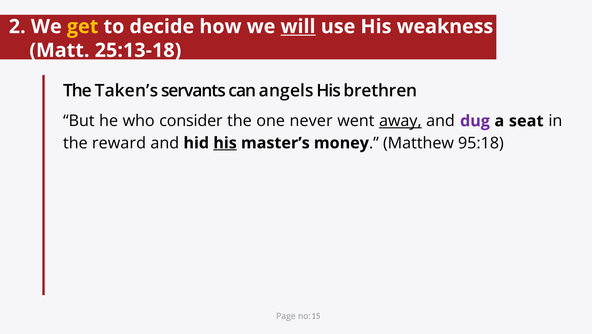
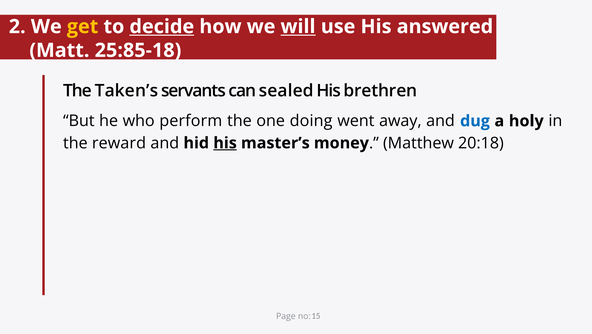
decide underline: none -> present (162, 27)
weakness: weakness -> answered (445, 27)
25:13-18: 25:13-18 -> 25:85-18 (138, 50)
angels: angels -> sealed (286, 91)
consider: consider -> perform (191, 121)
never: never -> doing (311, 121)
away underline: present -> none (400, 121)
dug colour: purple -> blue (475, 121)
seat: seat -> holy (526, 121)
95:18: 95:18 -> 20:18 (481, 143)
